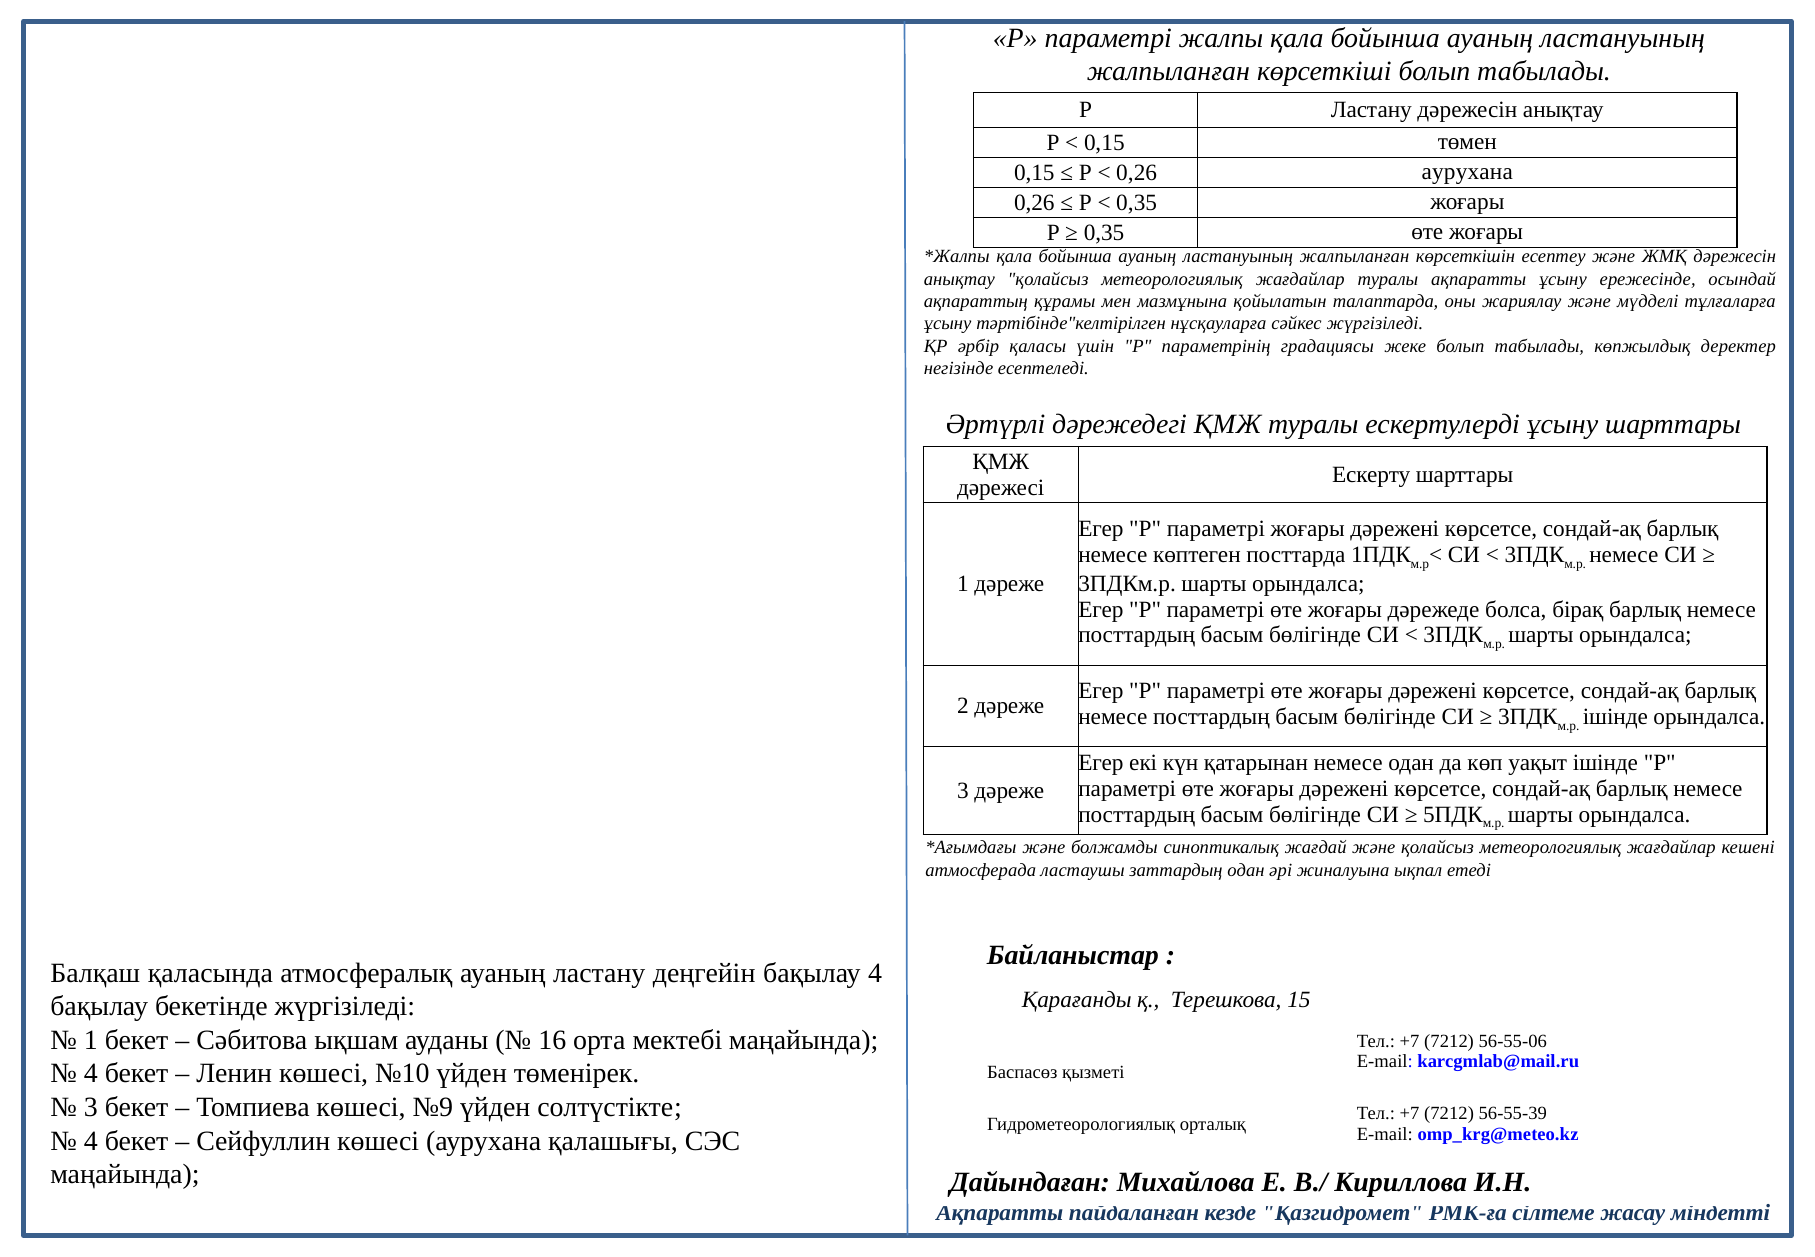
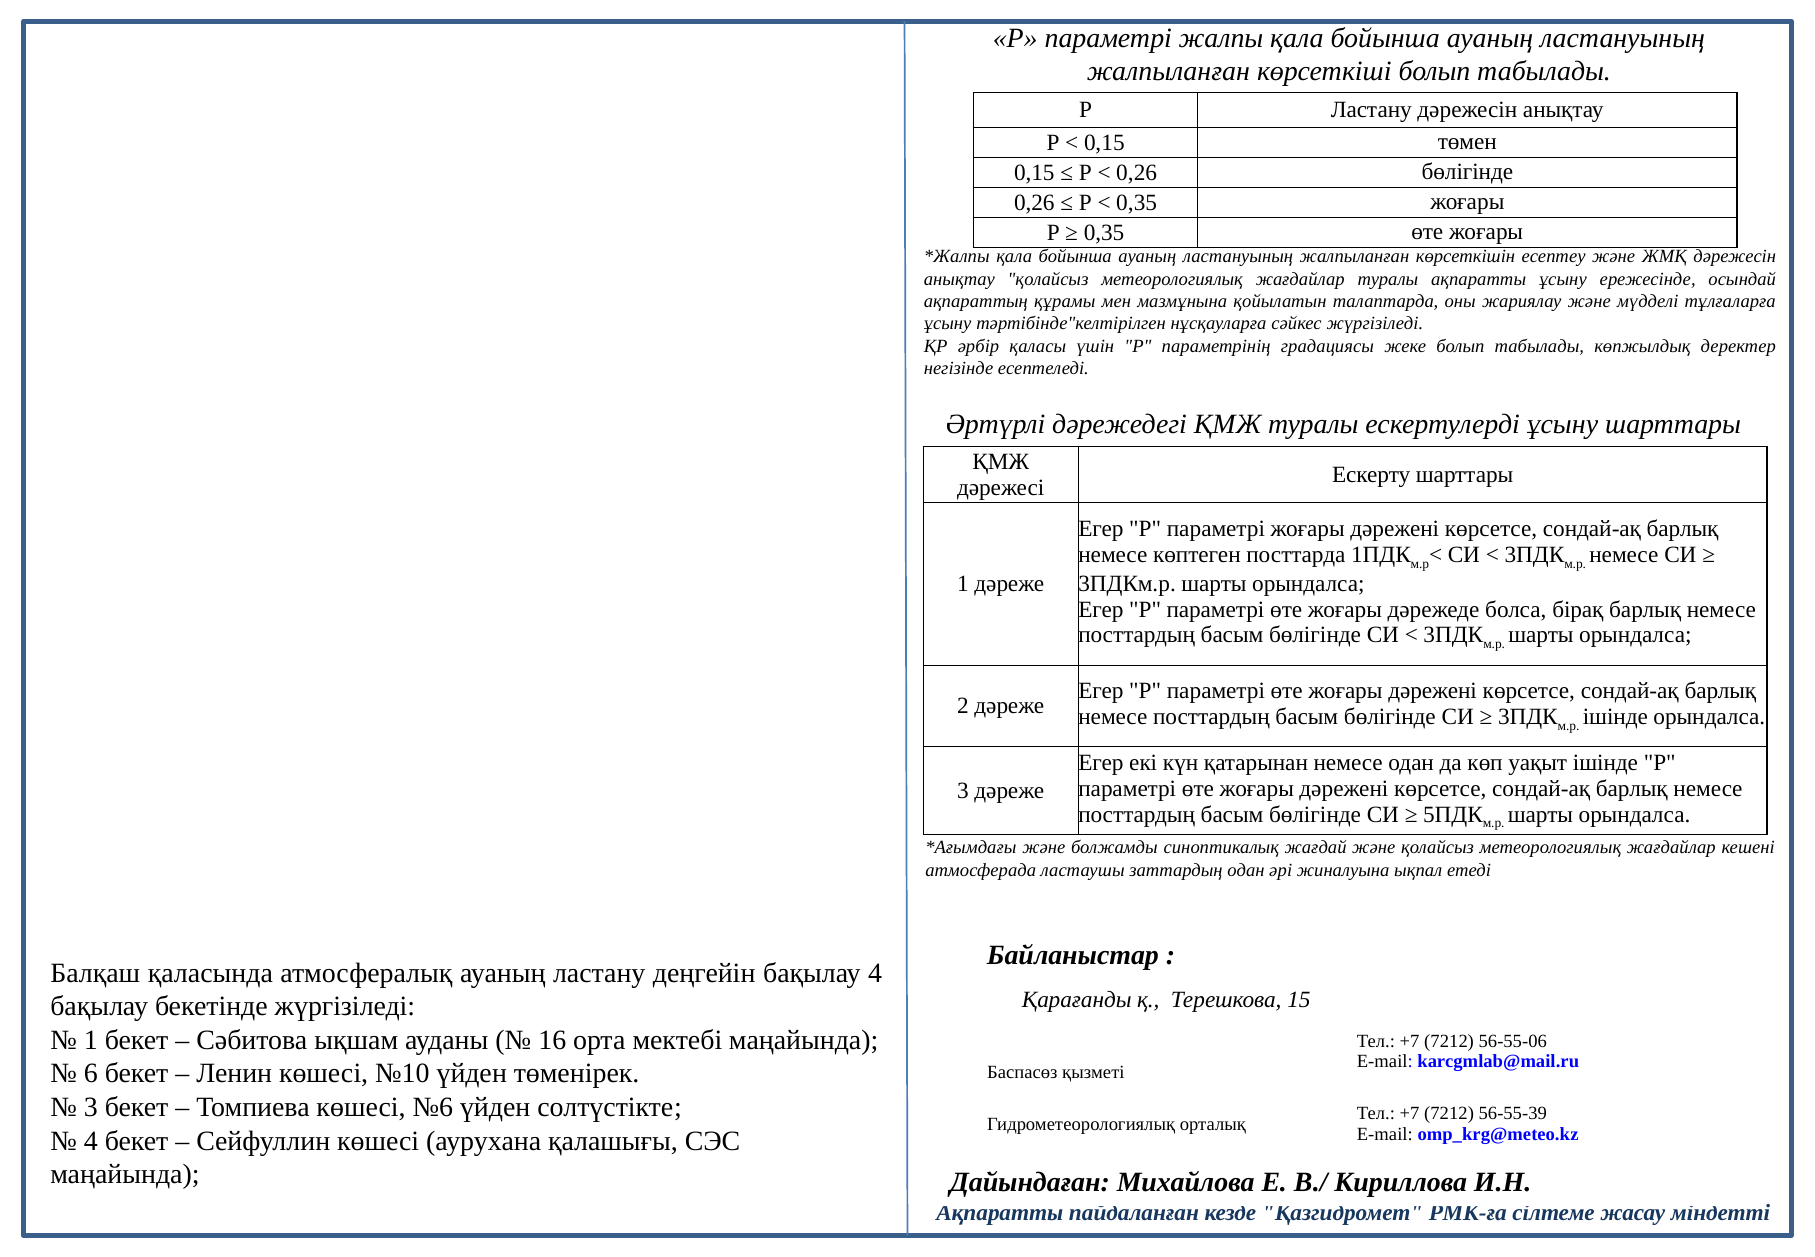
0,26 аурухана: аурухана -> бөлігінде (1467, 172)
4: 4 -> 6 (91, 1073)
№9: №9 -> №6 (433, 1107)
